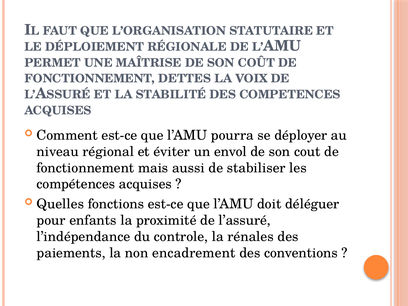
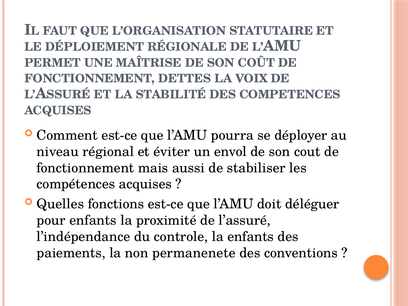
la rénales: rénales -> enfants (251, 237)
encadrement: encadrement -> permanenete (194, 253)
